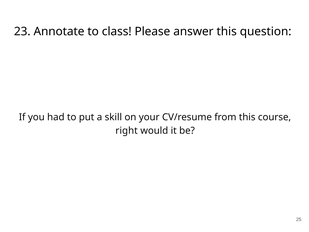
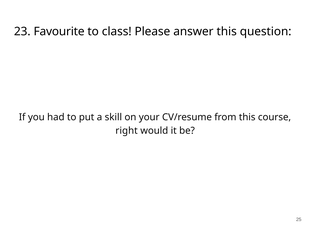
Annotate: Annotate -> Favourite (59, 31)
